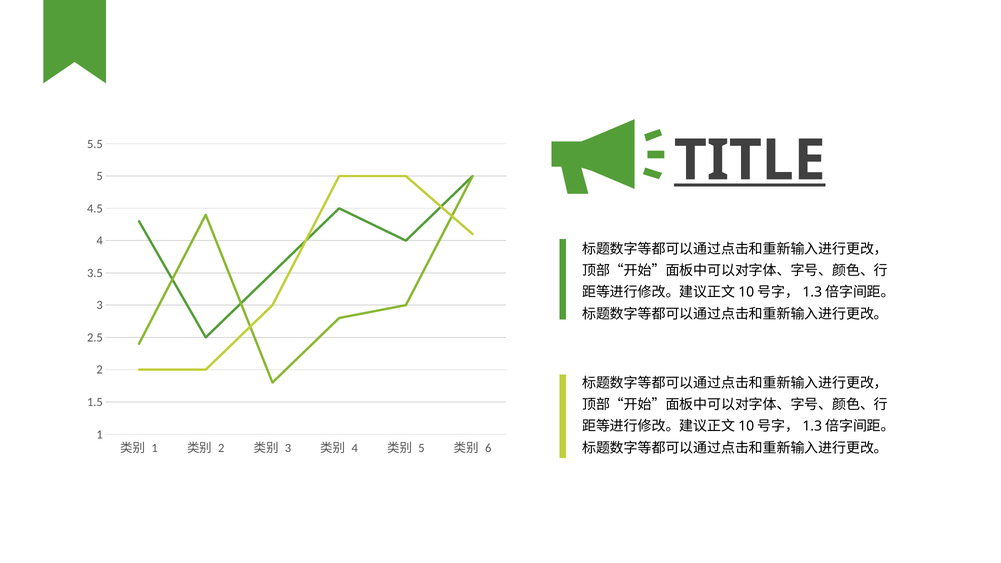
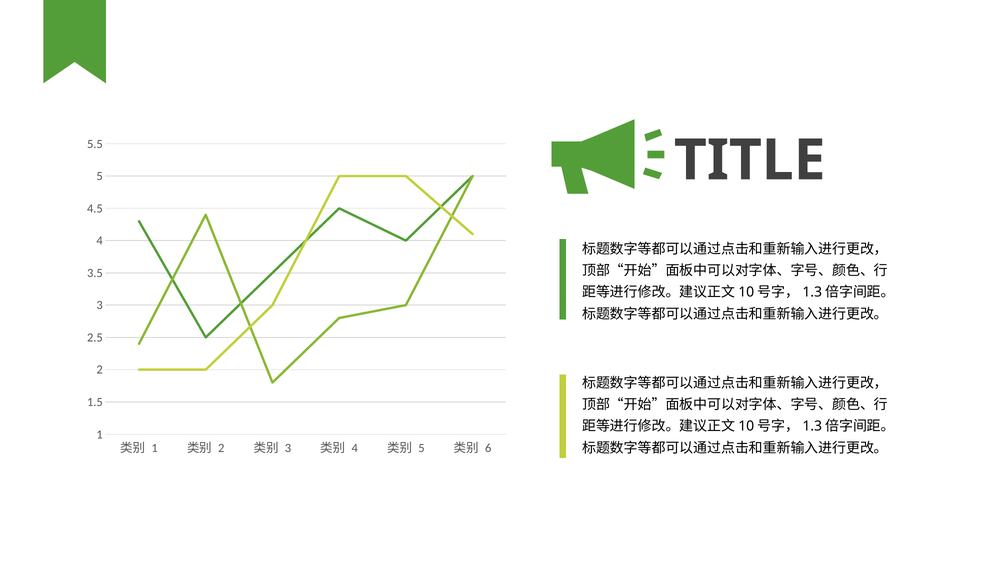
TITLE underline: present -> none (750, 160)
